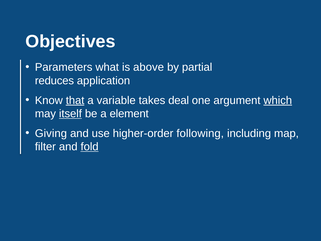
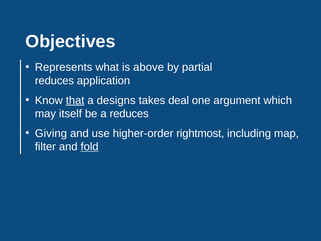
Parameters: Parameters -> Represents (64, 67)
variable: variable -> designs (116, 100)
which underline: present -> none (278, 100)
itself underline: present -> none (70, 114)
a element: element -> reduces (129, 114)
following: following -> rightmost (200, 133)
